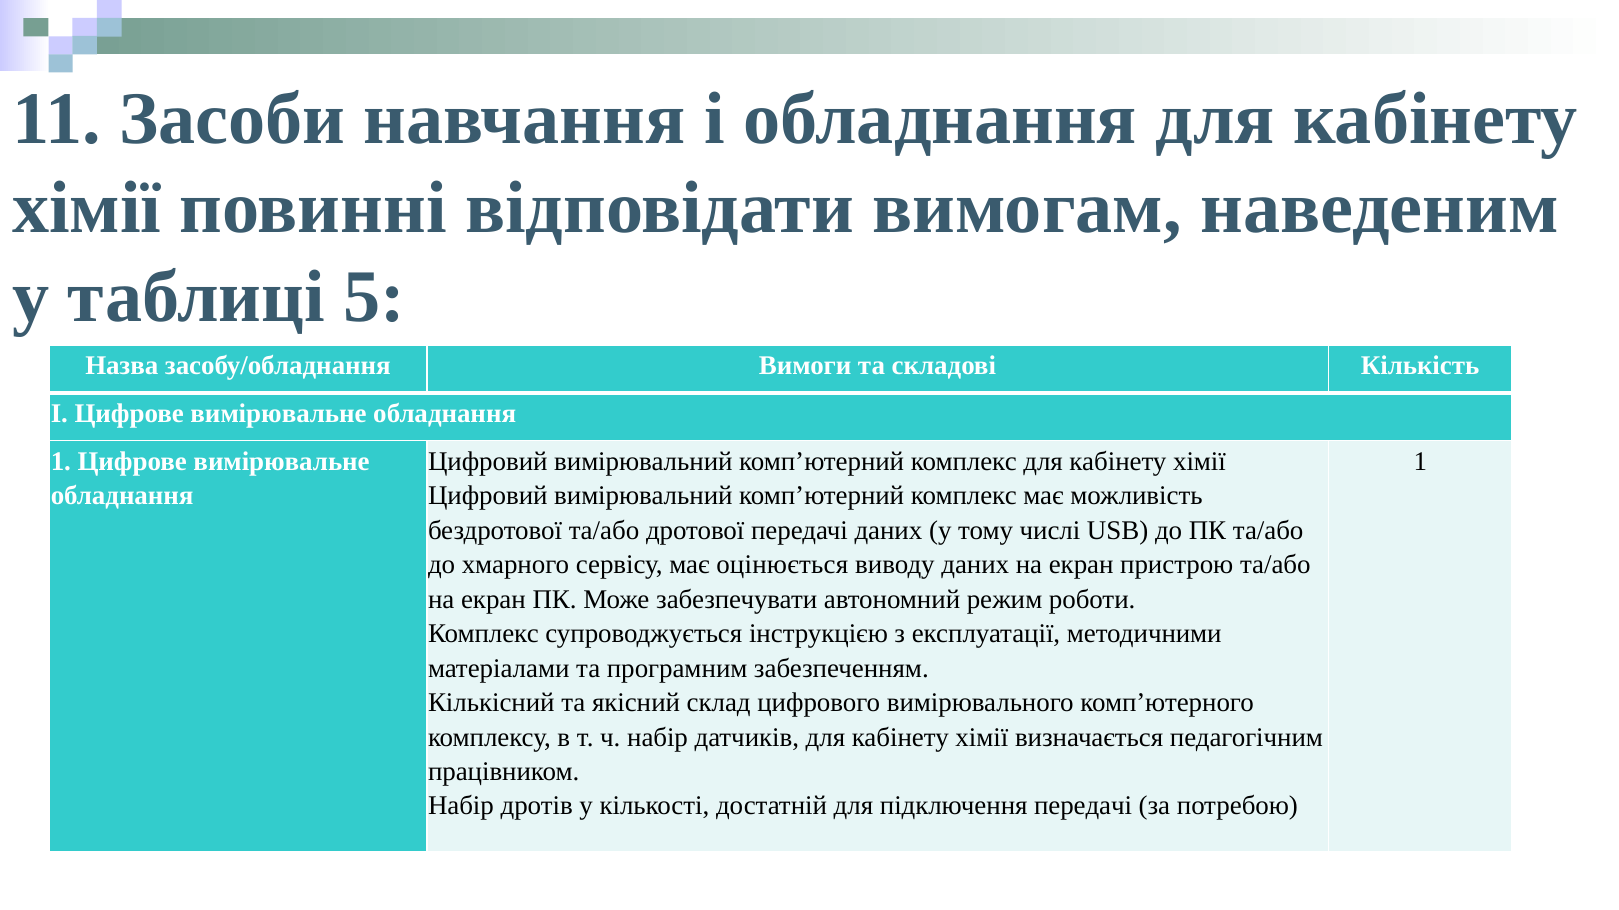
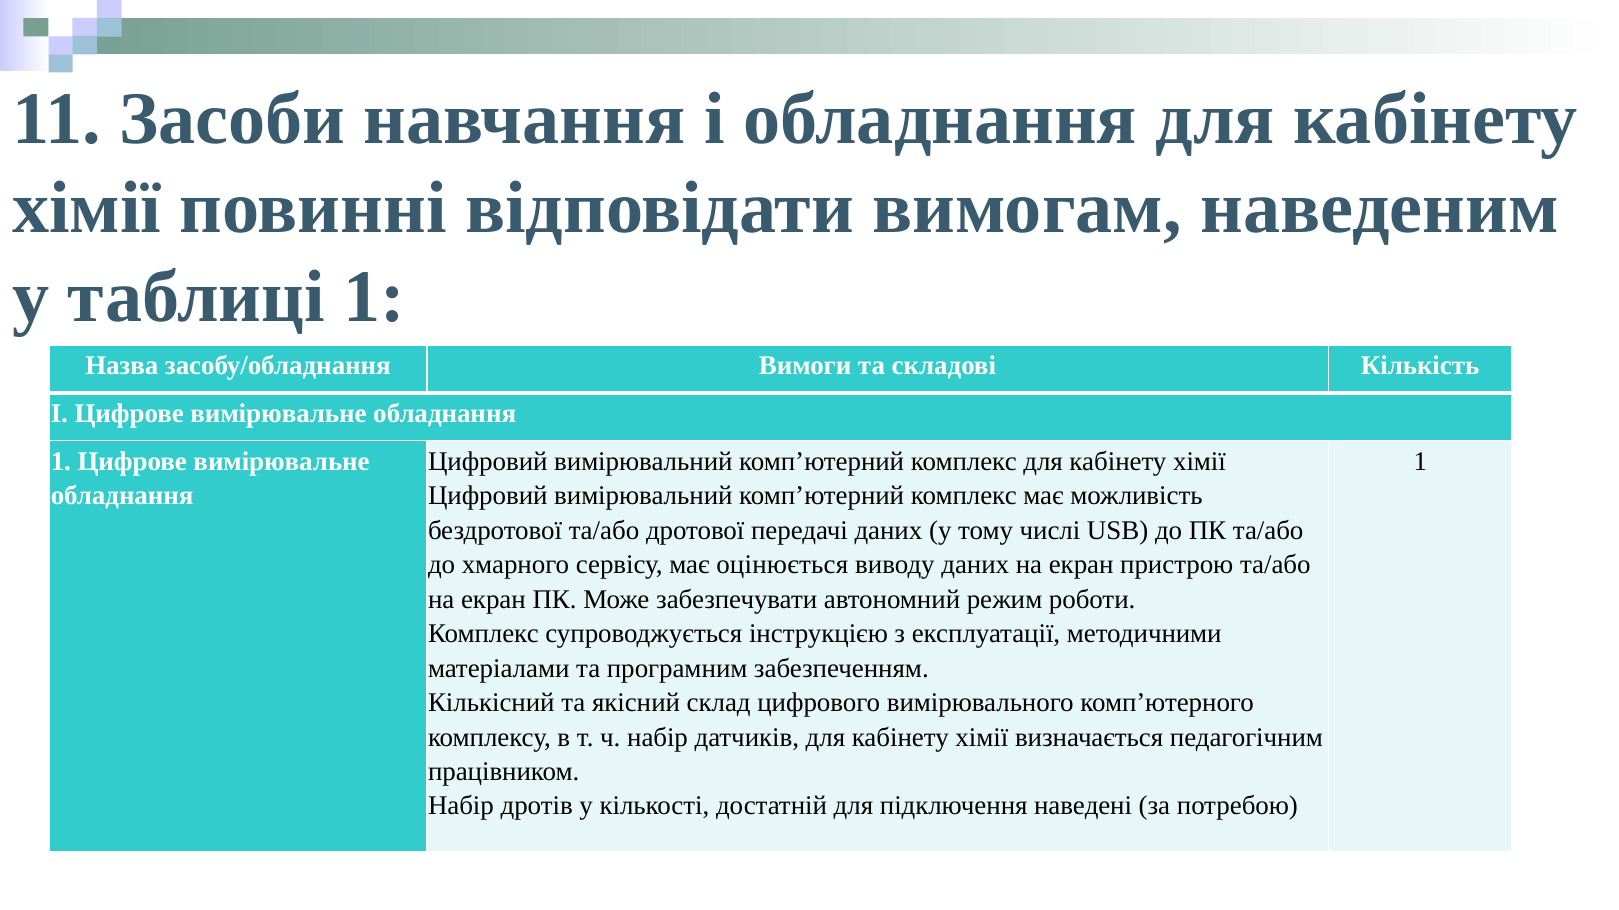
таблиці 5: 5 -> 1 (374, 297)
підключення передачі: передачі -> наведені (1083, 807)
